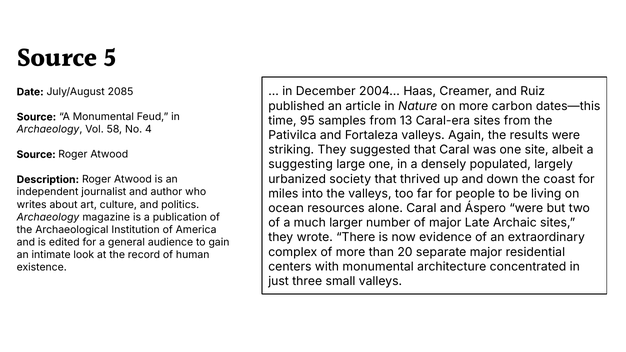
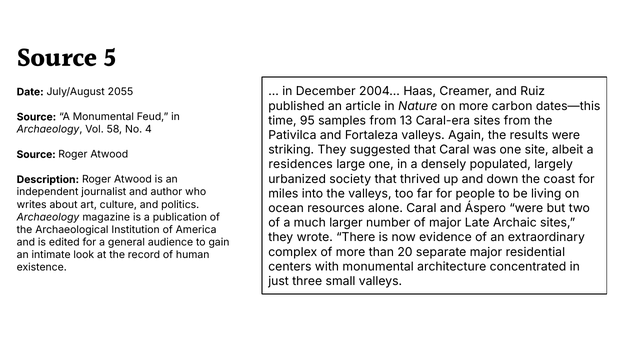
2085: 2085 -> 2055 (120, 92)
suggesting: suggesting -> residences (301, 164)
